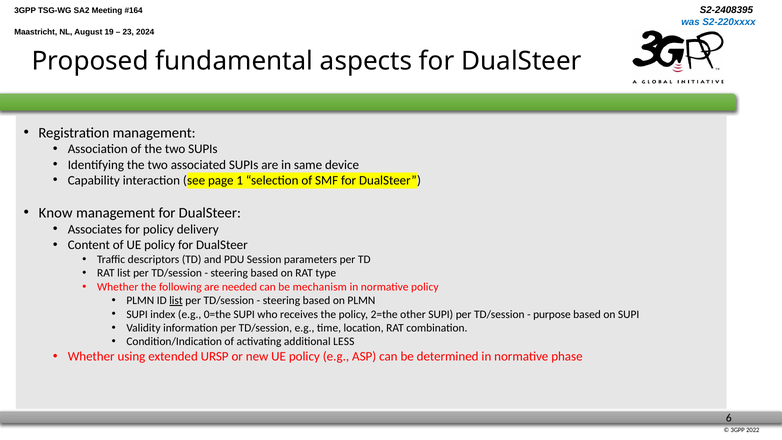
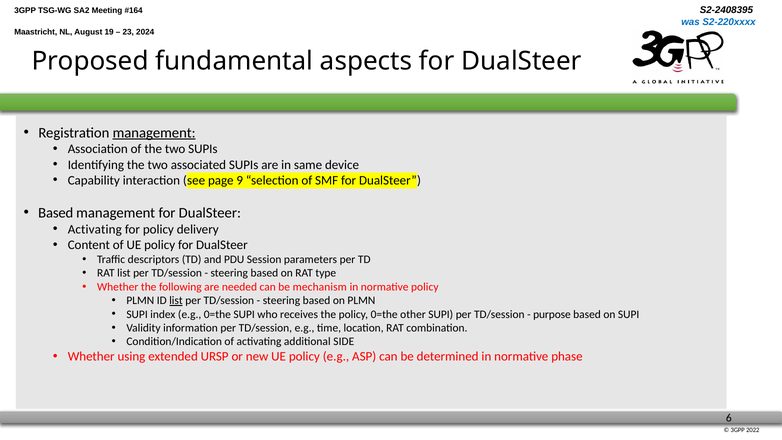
management underline: none -> present (154, 133)
1: 1 -> 9 (240, 180)
Know: Know -> Based (56, 213)
Associates: Associates -> Activating (95, 229)
policy 2=the: 2=the -> 0=the (384, 314)
LESS: LESS -> SIDE (344, 342)
